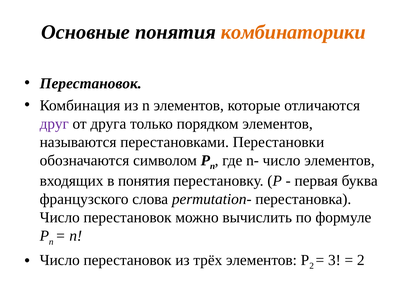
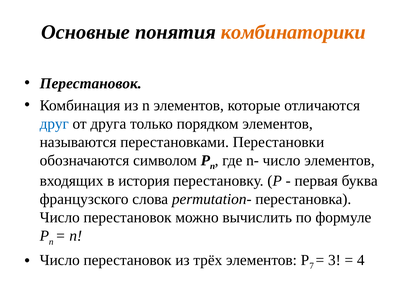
друг colour: purple -> blue (54, 124)
в понятия: понятия -> история (144, 181)
Р 2: 2 -> 7 (312, 266)
2: 2 -> 4 (361, 260)
